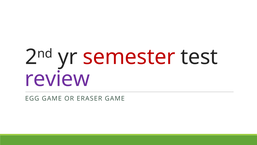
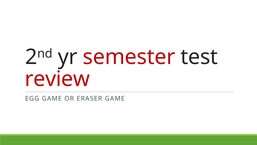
review colour: purple -> red (57, 79)
